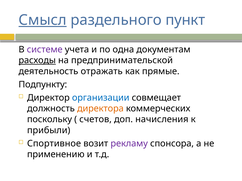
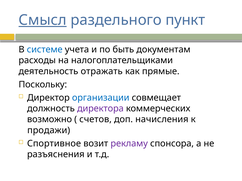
системе colour: purple -> blue (45, 50)
одна: одна -> быть (123, 50)
расходы underline: present -> none (37, 61)
предпринимательской: предпринимательской -> налогоплательщиками (122, 61)
Подпункту: Подпункту -> Поскольку (43, 85)
директора colour: orange -> purple (100, 109)
поскольку: поскольку -> возможно (50, 120)
прибыли: прибыли -> продажи (49, 131)
применению: применению -> разъяснения (56, 155)
